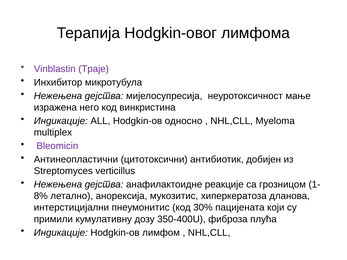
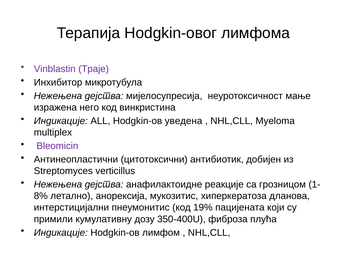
односно: односно -> уведена (184, 121)
30%: 30% -> 19% (203, 208)
